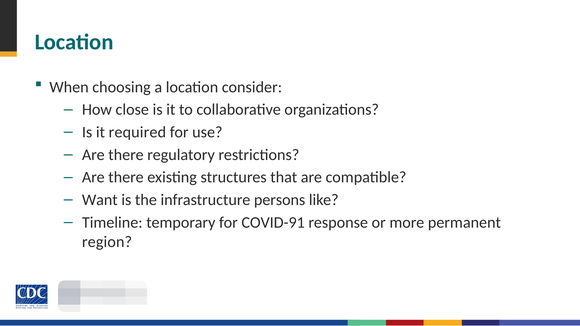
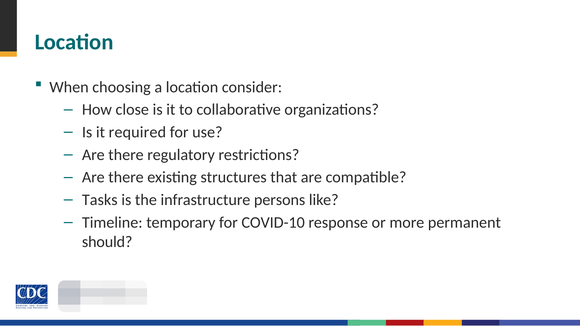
Want: Want -> Tasks (100, 200)
COVID-91: COVID-91 -> COVID-10 (273, 223)
region: region -> should (107, 242)
